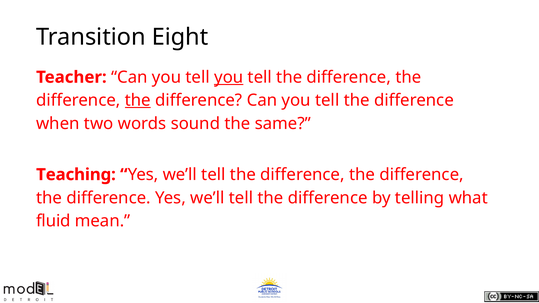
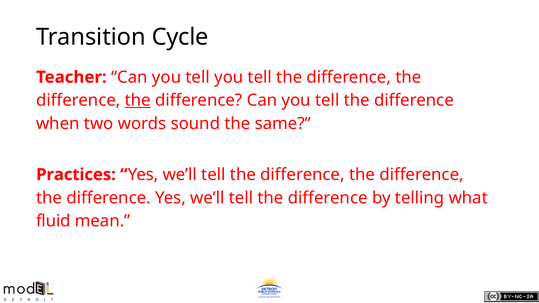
Eight: Eight -> Cycle (180, 37)
you underline: present -> none (229, 77)
Teaching: Teaching -> Practices (76, 175)
